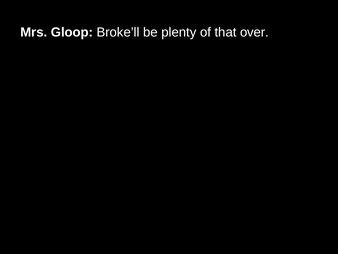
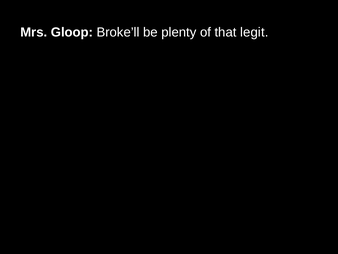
over: over -> legit (254, 32)
